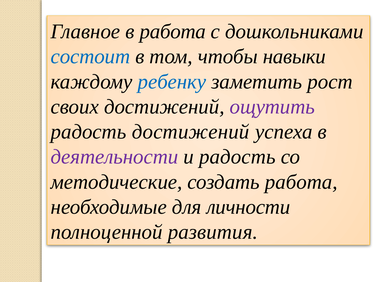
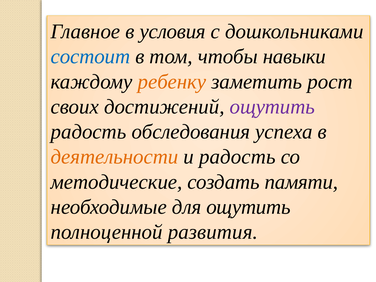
в работа: работа -> условия (173, 32)
ребенку colour: blue -> orange (172, 82)
радость достижений: достижений -> обследования (191, 132)
деятельности colour: purple -> orange (114, 157)
создать работа: работа -> памяти (301, 182)
для личности: личности -> ощутить (248, 207)
